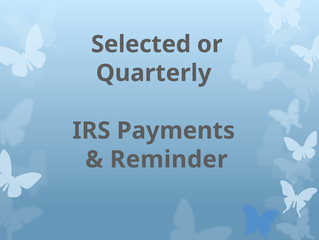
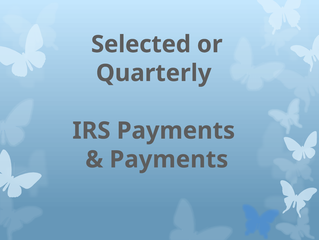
Reminder: Reminder -> Payments (169, 159)
